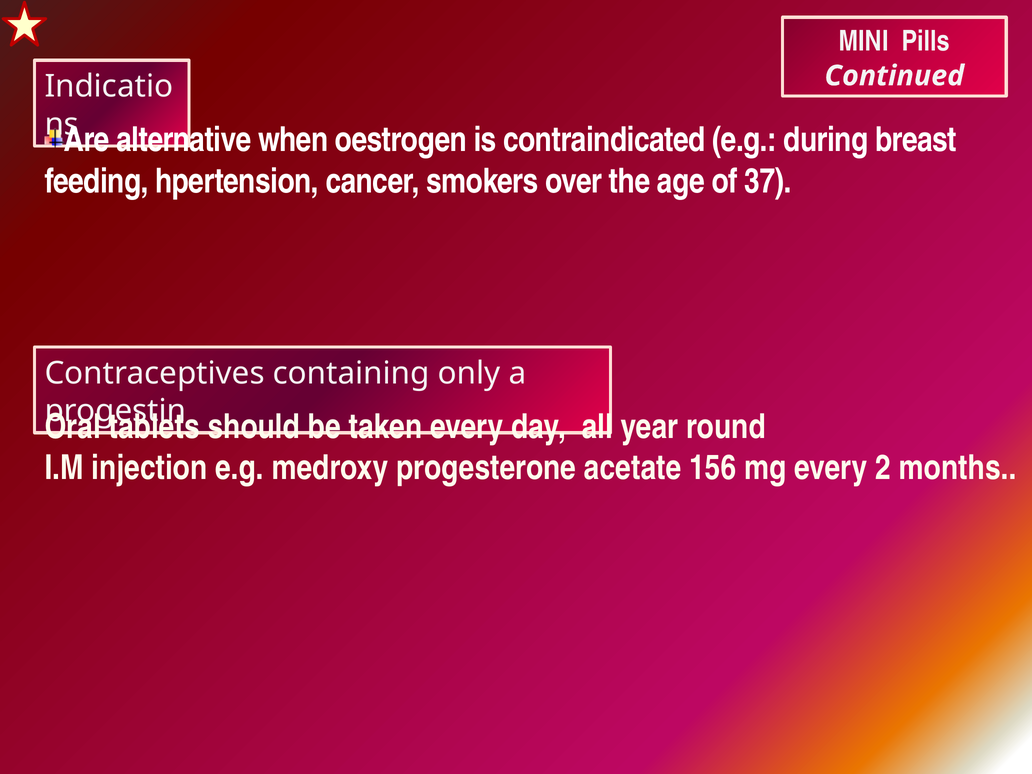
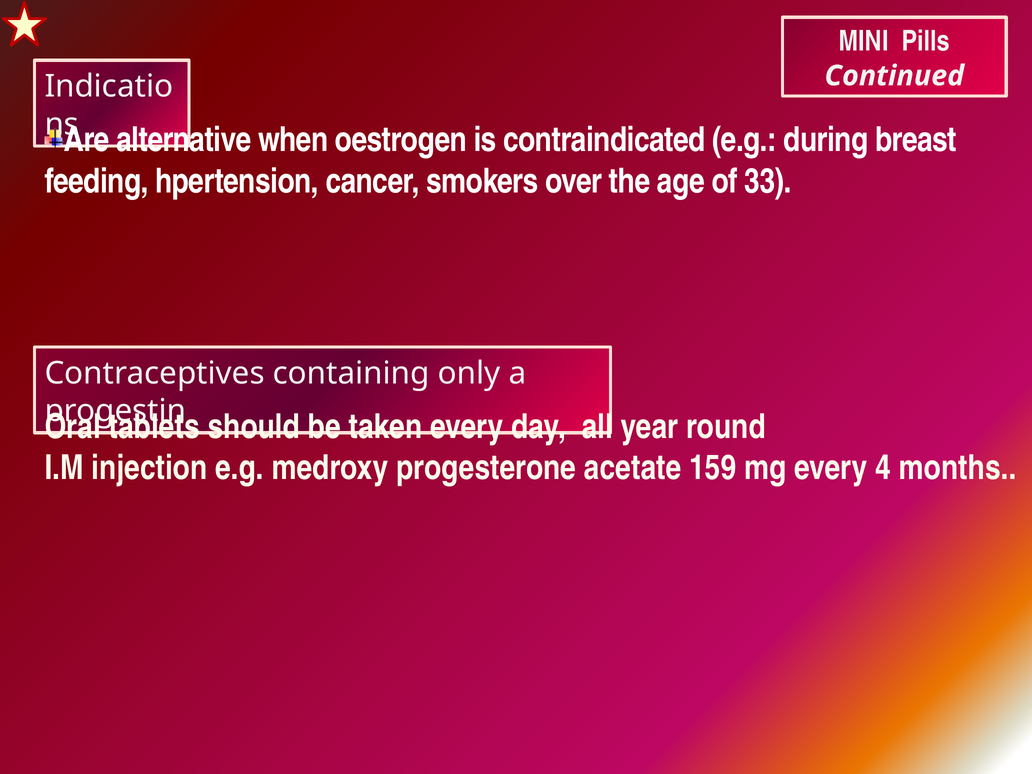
37: 37 -> 33 (768, 181)
156: 156 -> 159 (713, 468)
2: 2 -> 4 (883, 468)
